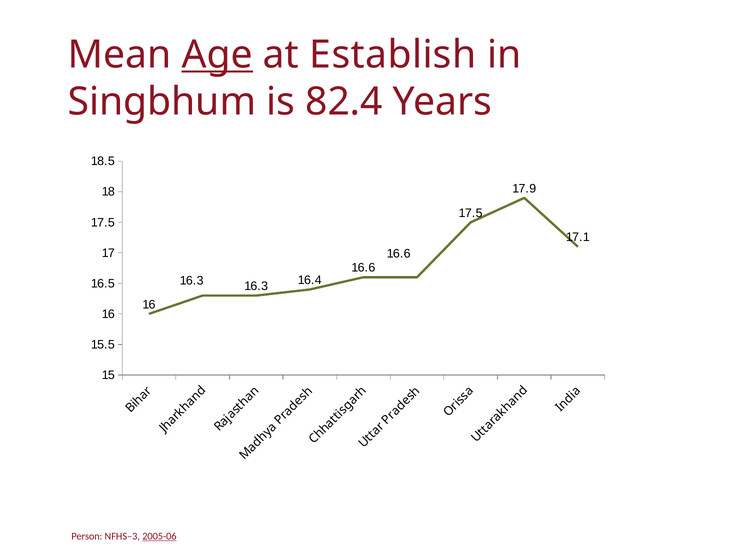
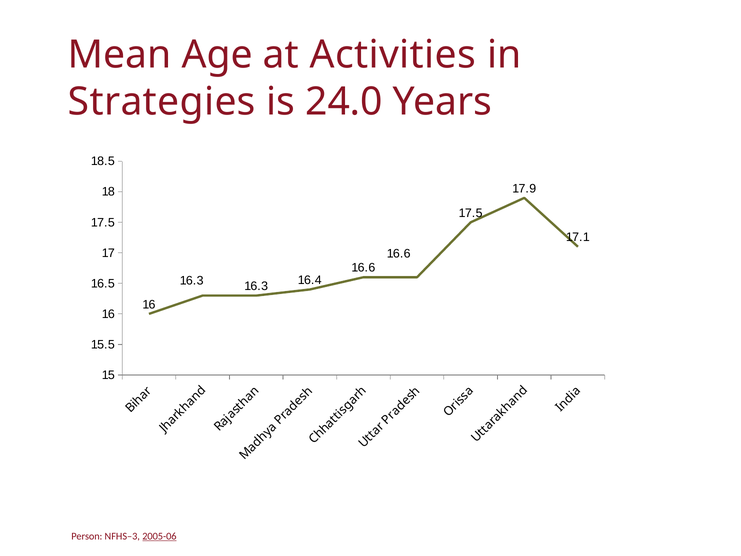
Age underline: present -> none (217, 55)
Establish: Establish -> Activities (393, 55)
Singbhum: Singbhum -> Strategies (162, 102)
82.4: 82.4 -> 24.0 (344, 102)
